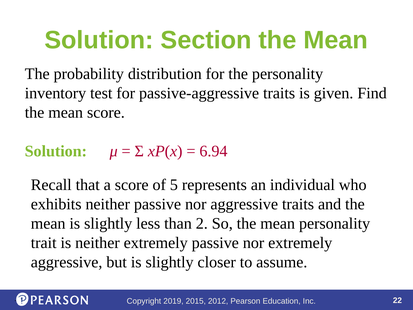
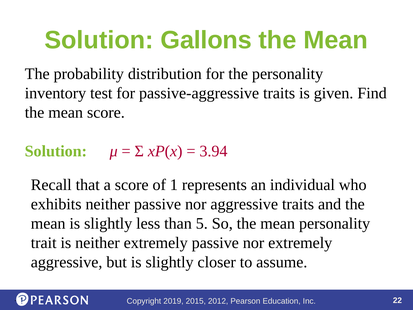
Section: Section -> Gallons (206, 40)
6.94: 6.94 -> 3.94 (213, 151)
5: 5 -> 1 (174, 185)
2: 2 -> 5 (202, 223)
